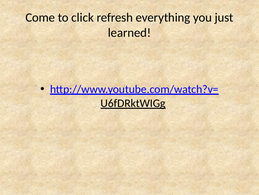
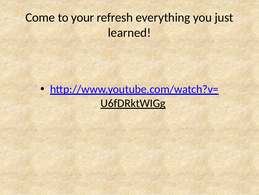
click: click -> your (83, 18)
